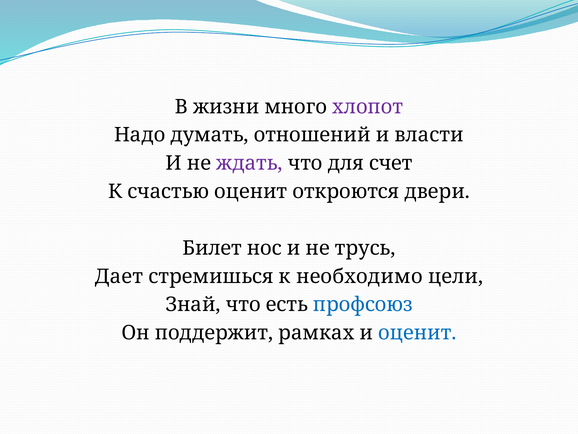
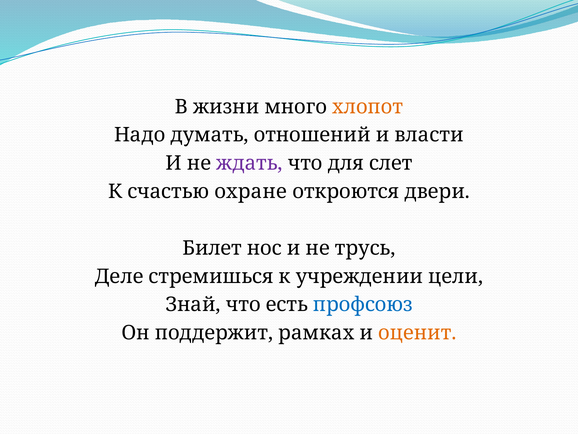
хлопот colour: purple -> orange (368, 107)
счет: счет -> слет (391, 163)
счастью оценит: оценит -> охране (251, 191)
Дает: Дает -> Деле (119, 276)
необходимо: необходимо -> учреждении (359, 276)
оценит colour: blue -> orange (417, 333)
